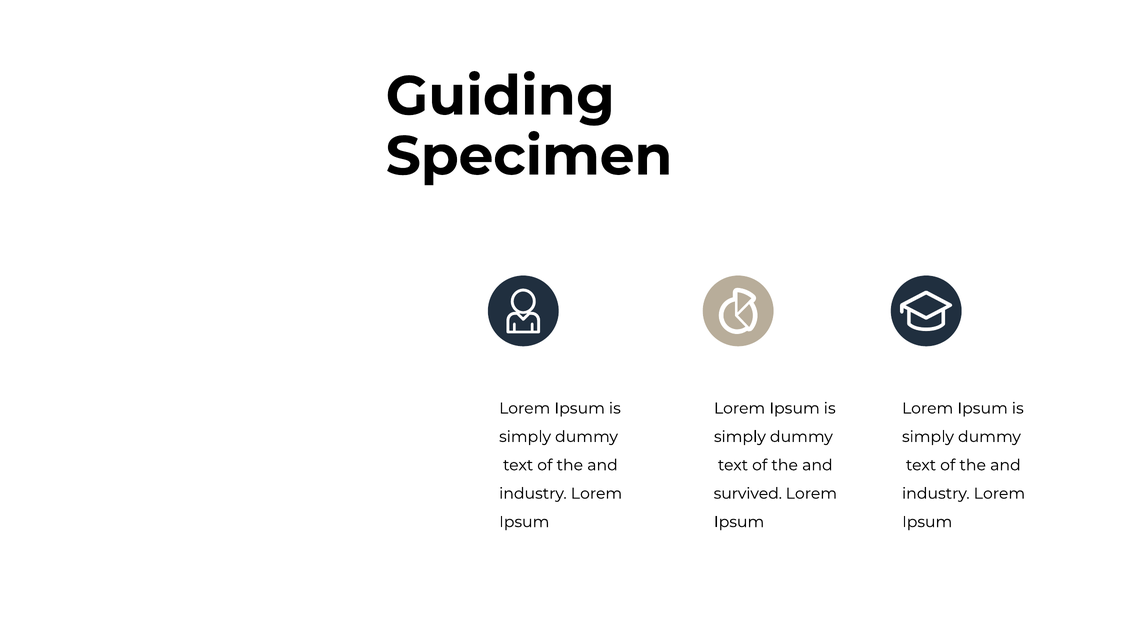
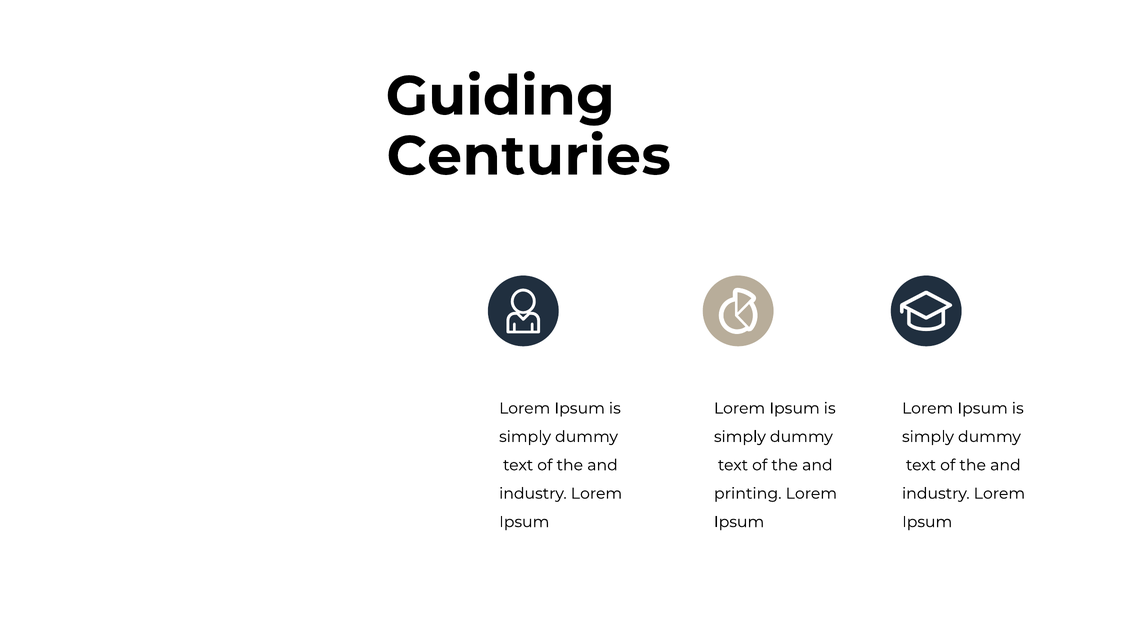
Specimen: Specimen -> Centuries (529, 156)
survived: survived -> printing (748, 494)
